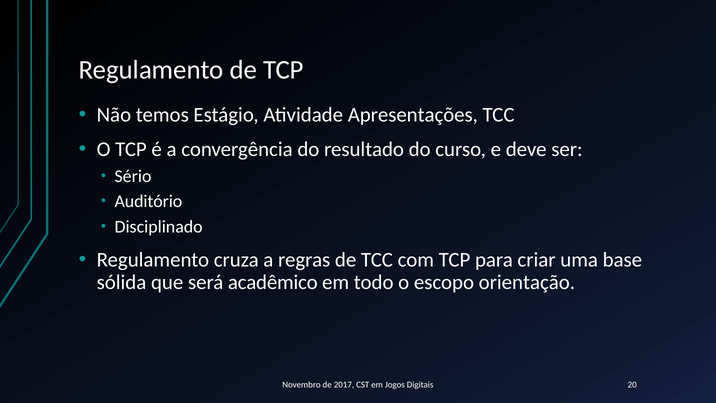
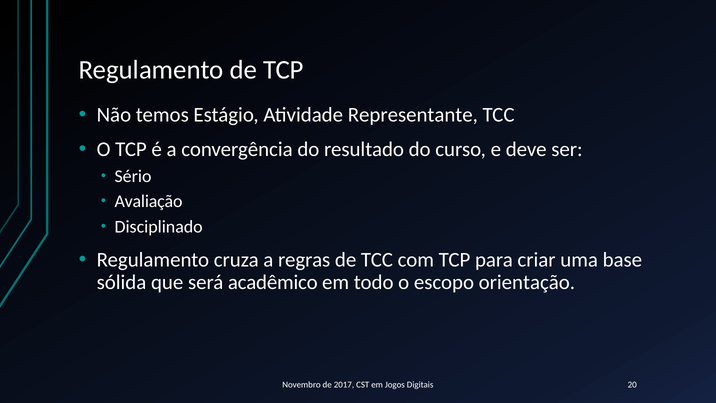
Apresentações: Apresentações -> Representante (413, 115)
Auditório: Auditório -> Avaliação (148, 201)
